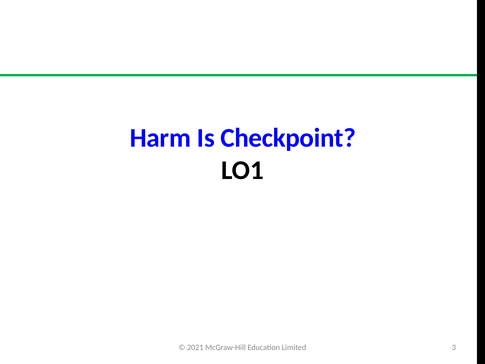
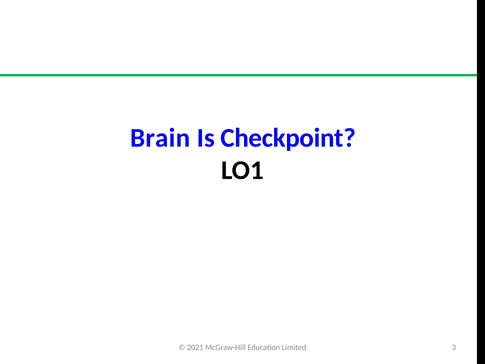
Harm: Harm -> Brain (160, 138)
